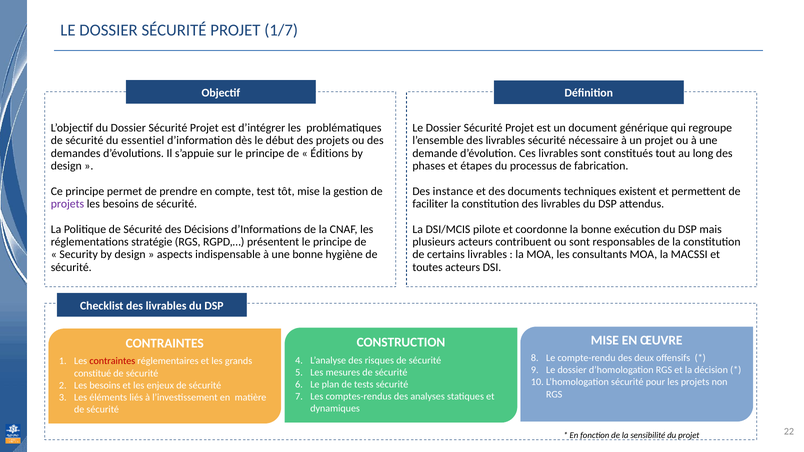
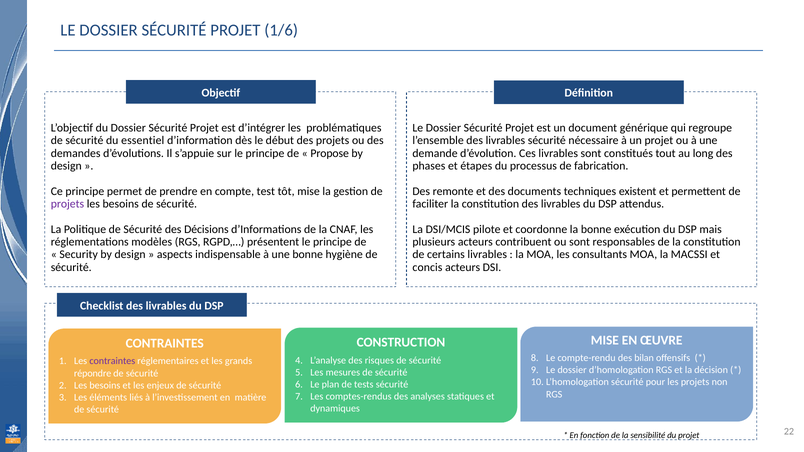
1/7: 1/7 -> 1/6 (281, 30)
Éditions: Éditions -> Propose (330, 153)
instance: instance -> remonte (453, 191)
stratégie: stratégie -> modèles (152, 242)
toutes: toutes -> concis (427, 267)
deux: deux -> bilan (644, 358)
contraintes colour: red -> purple (112, 361)
constitué: constitué -> répondre (93, 373)
